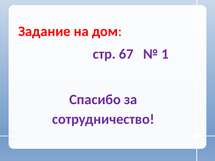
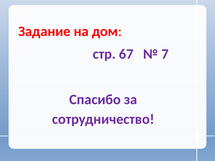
1: 1 -> 7 (165, 54)
